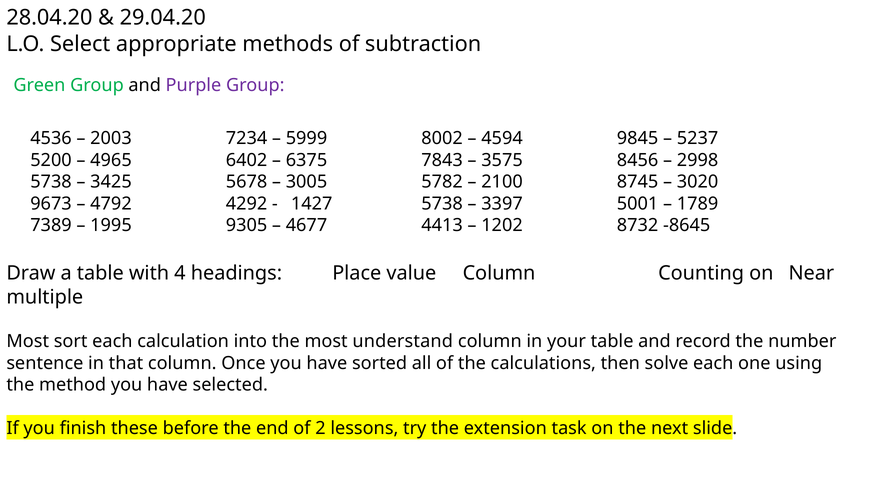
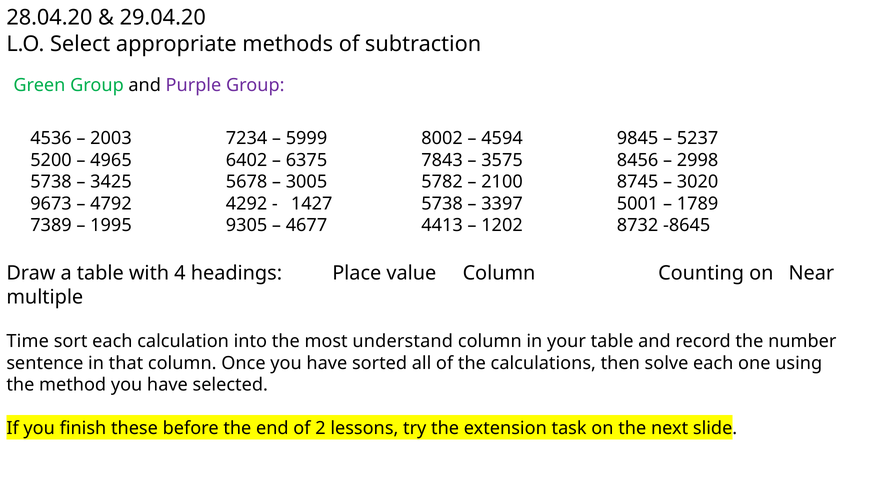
Most: Most -> Time (28, 341)
